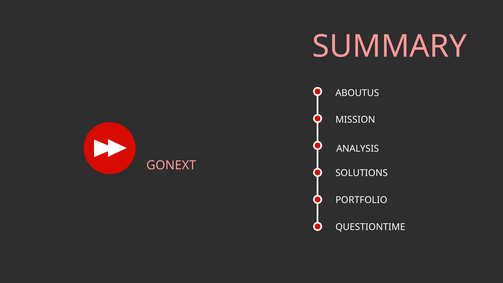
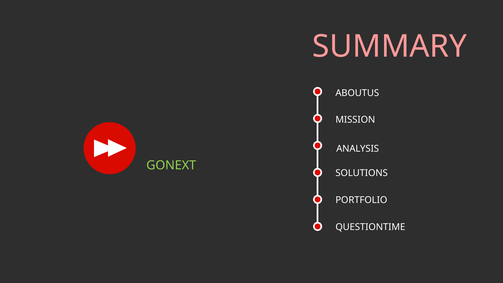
GONEXT colour: pink -> light green (171, 165)
